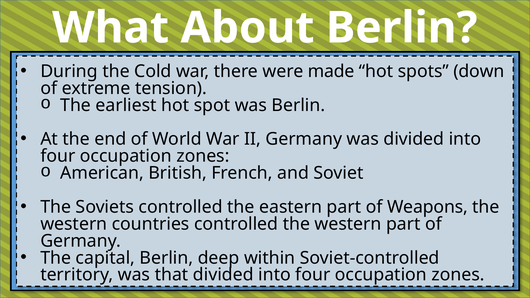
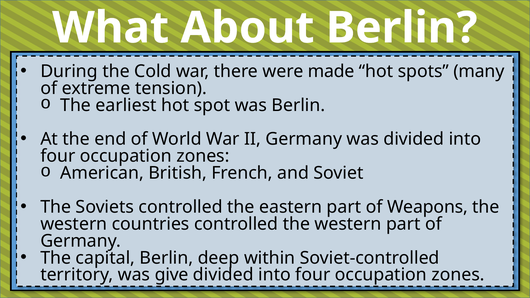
down: down -> many (479, 71)
that: that -> give (172, 275)
